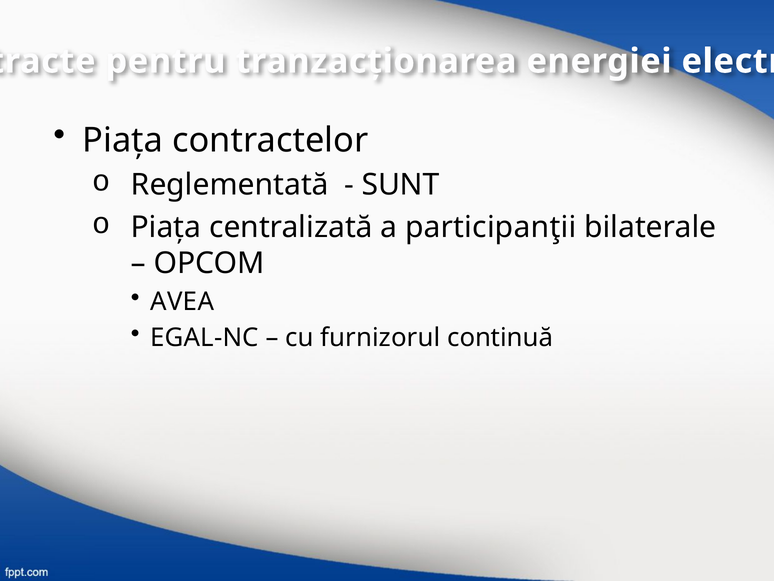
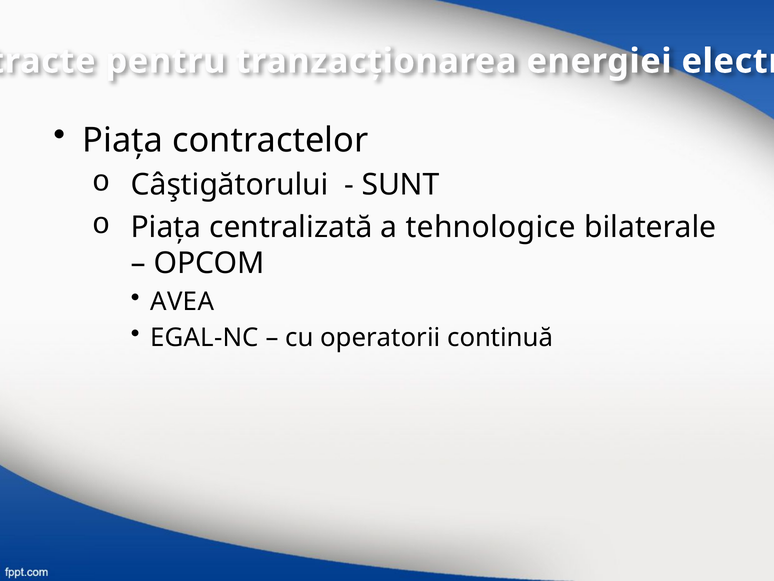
Reglementată: Reglementată -> Câştigătorului (230, 185)
participanţii: participanţii -> tehnologice (491, 227)
furnizorul: furnizorul -> operatorii (380, 338)
